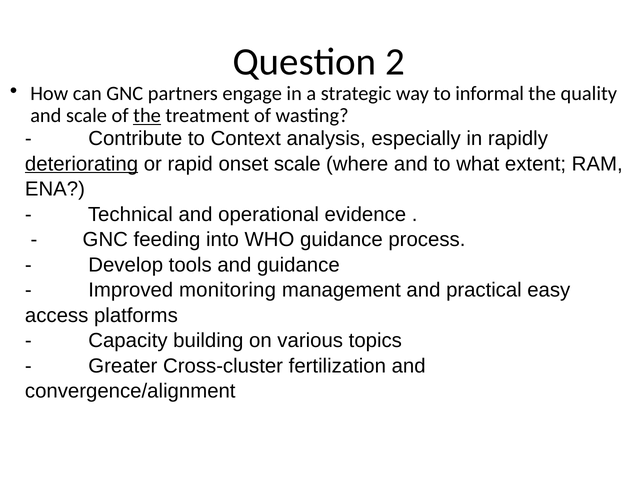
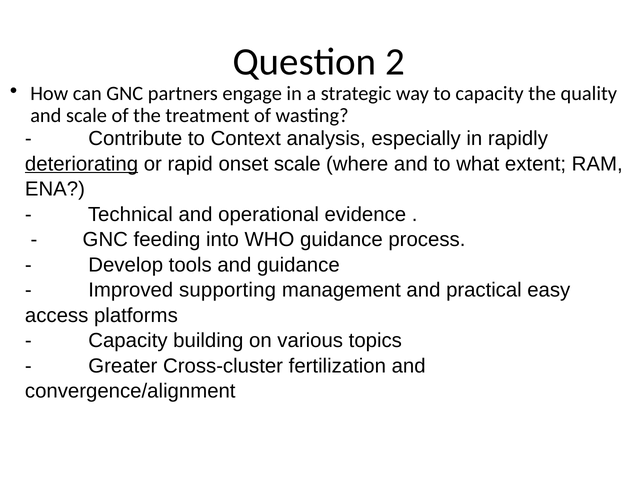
to informal: informal -> capacity (490, 94)
the underline: present -> none (147, 116)
monitoring: monitoring -> supporting (228, 290)
